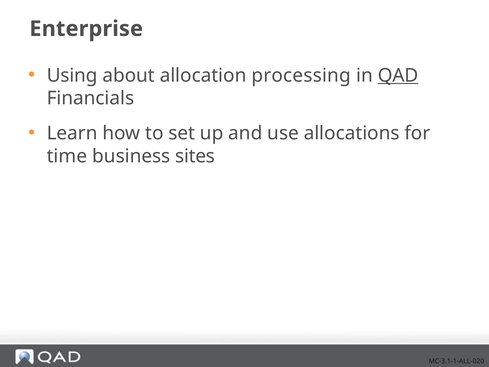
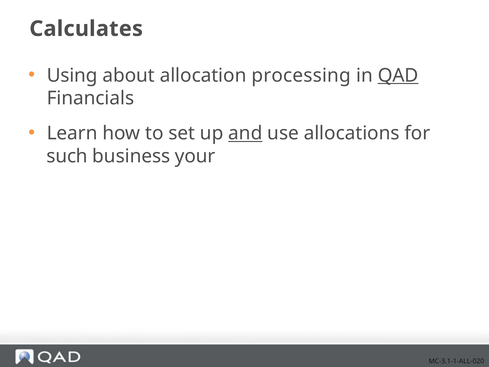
Enterprise: Enterprise -> Calculates (86, 29)
and underline: none -> present (245, 133)
time: time -> such (67, 156)
sites: sites -> your (195, 156)
